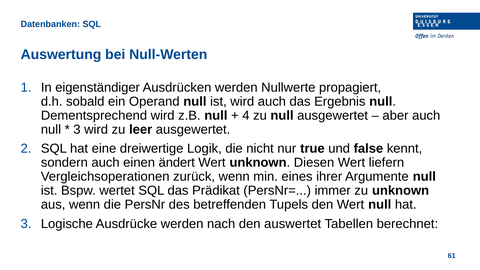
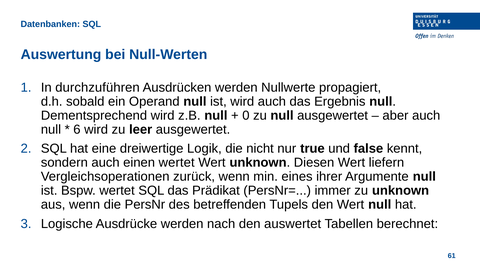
eigenständiger: eigenständiger -> durchzuführen (98, 87)
4: 4 -> 0 (246, 116)
3: 3 -> 6 (77, 130)
einen ändert: ändert -> wertet (177, 163)
